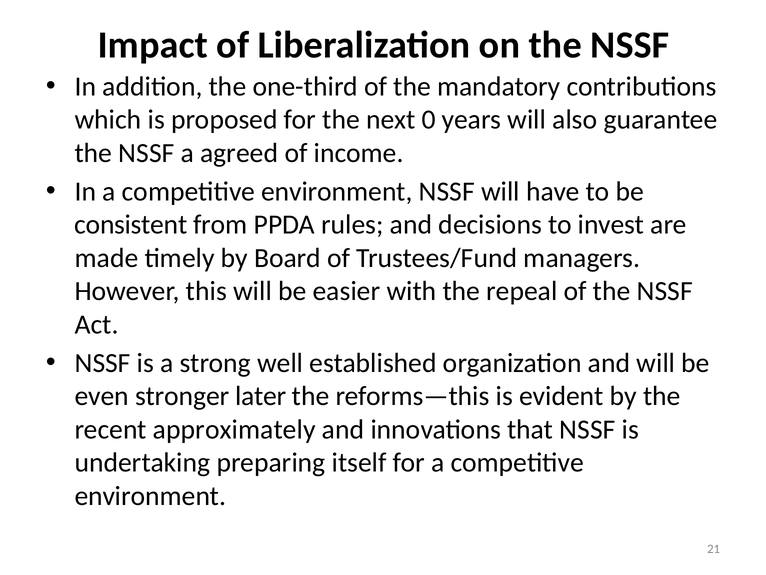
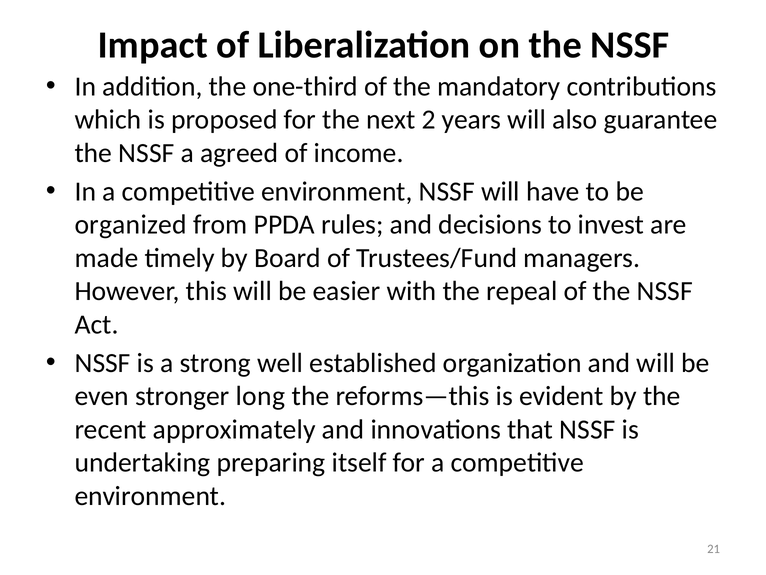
0: 0 -> 2 (429, 120)
consistent: consistent -> organized (131, 225)
later: later -> long (260, 396)
